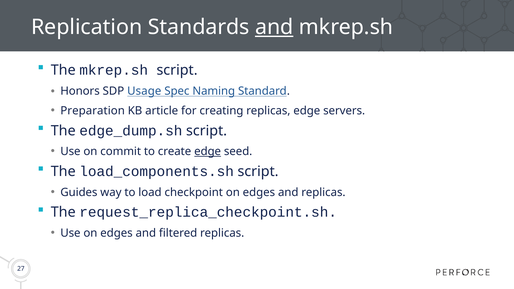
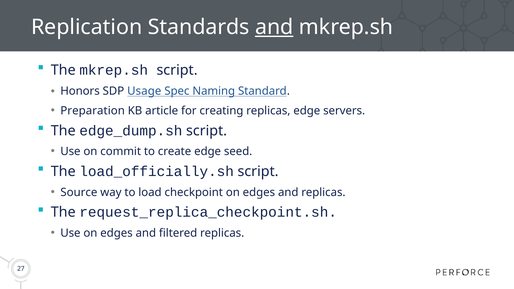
edge underline: present -> none (208, 152)
load_components.sh: load_components.sh -> load_officially.sh (157, 172)
Guides: Guides -> Source (79, 192)
